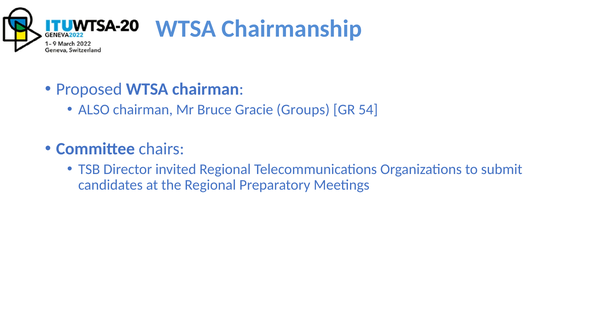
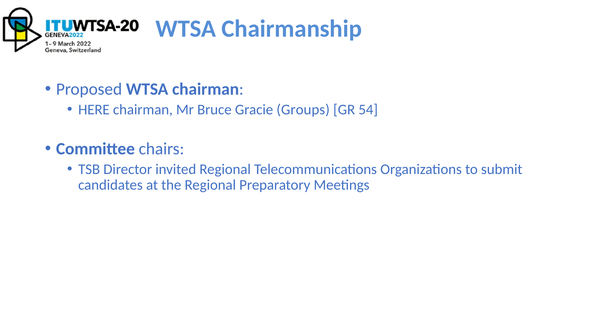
ALSO: ALSO -> HERE (94, 109)
